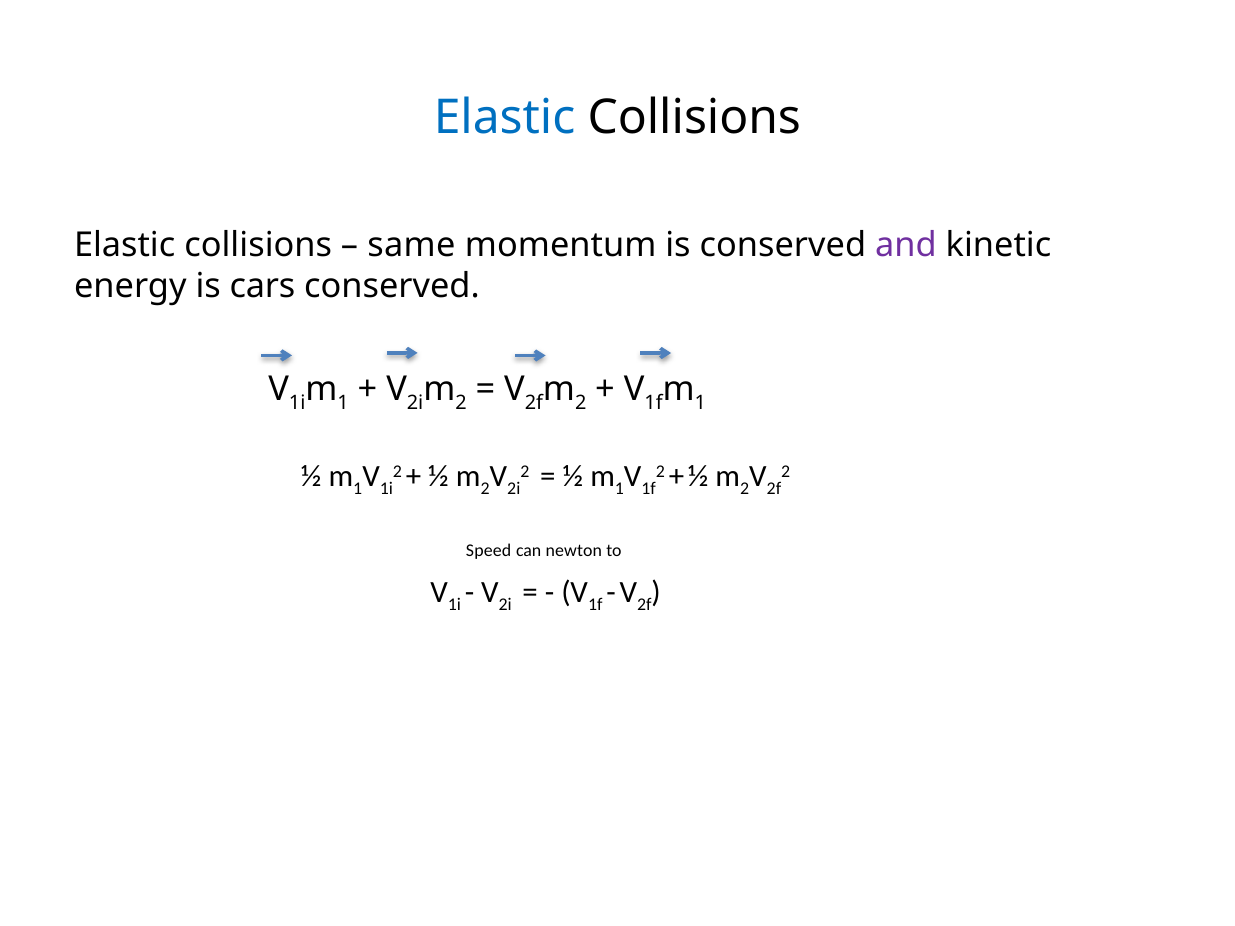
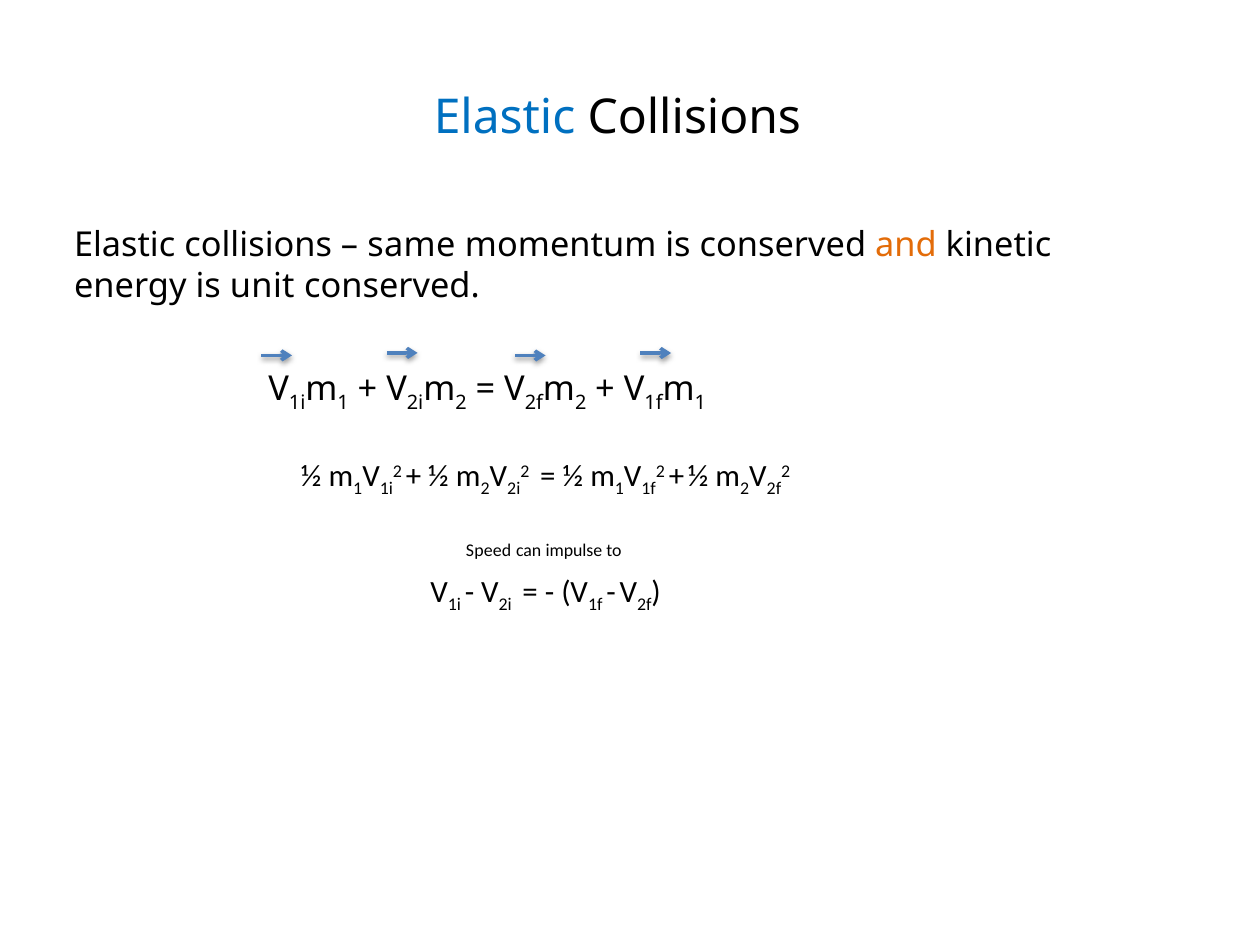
and colour: purple -> orange (906, 245)
cars: cars -> unit (262, 287)
newton: newton -> impulse (574, 551)
